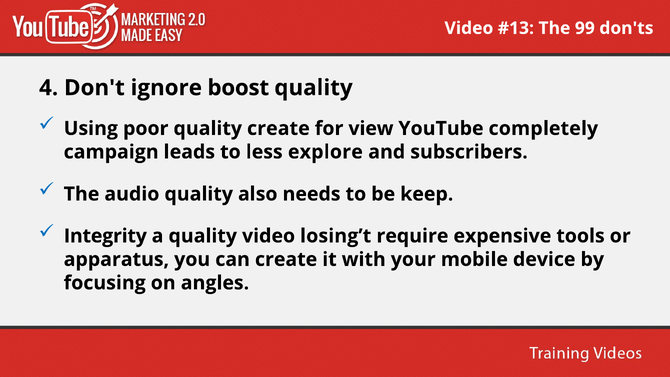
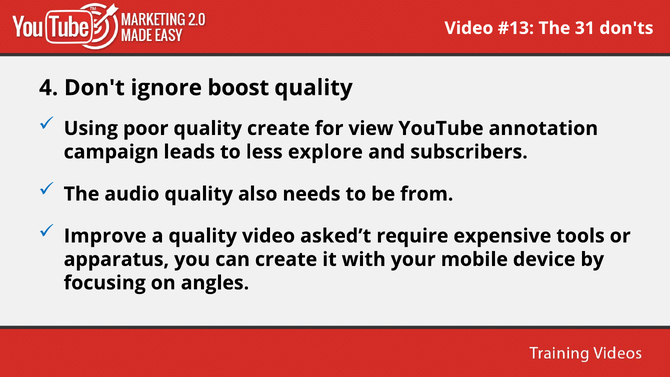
99: 99 -> 31 (585, 28)
completely: completely -> annotation (543, 128)
keep: keep -> from (427, 194)
Integrity: Integrity -> Improve (105, 236)
losing’t: losing’t -> asked’t (336, 236)
